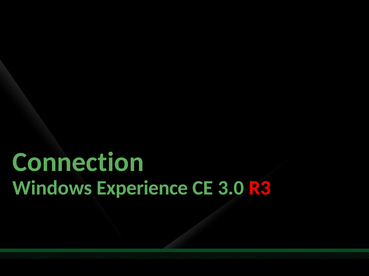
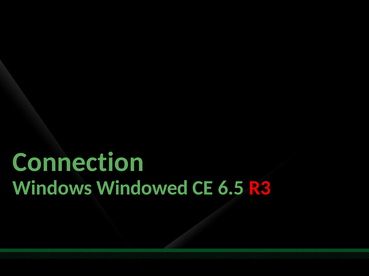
Experience: Experience -> Windowed (142, 188)
3.0: 3.0 -> 6.5 (231, 188)
